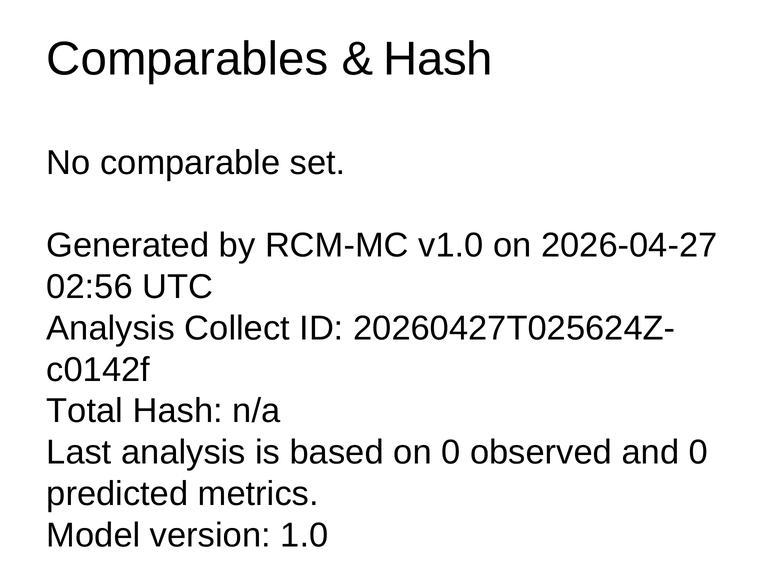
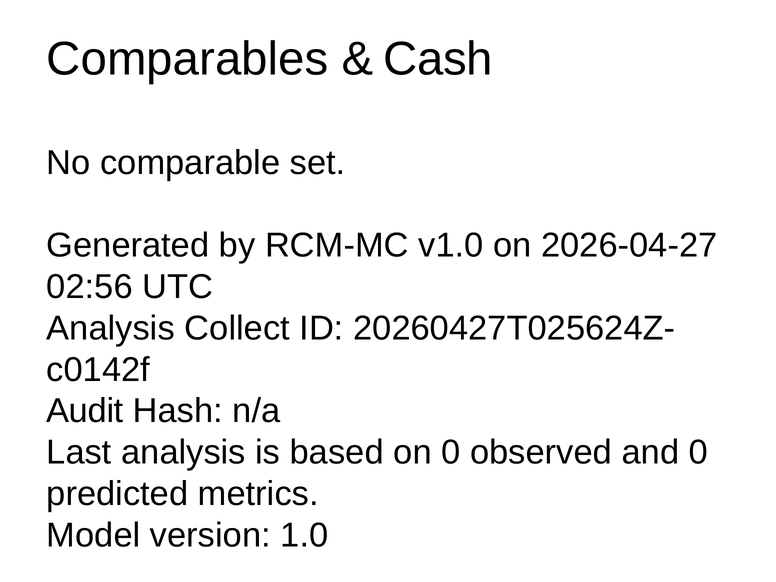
Hash: Hash -> Cash (438, 59)
Total: Total -> Audit (85, 411)
